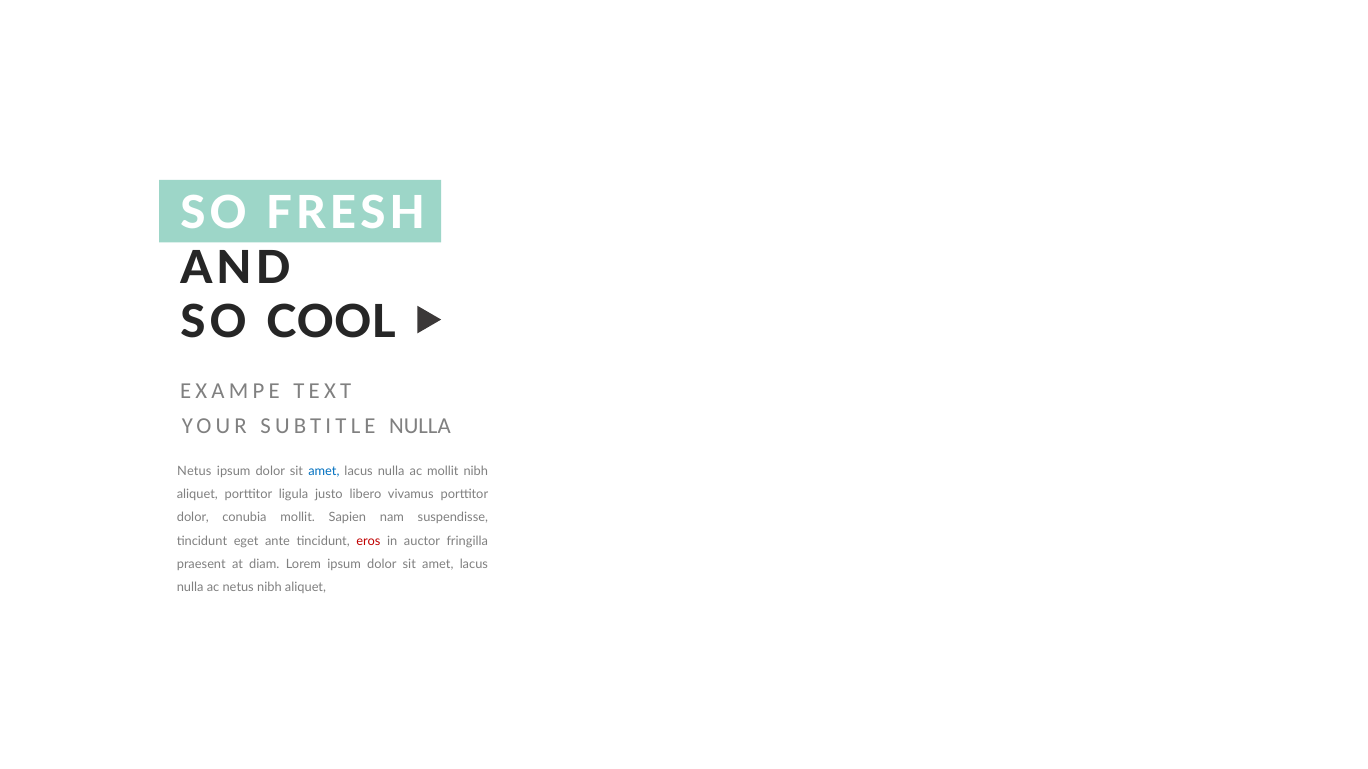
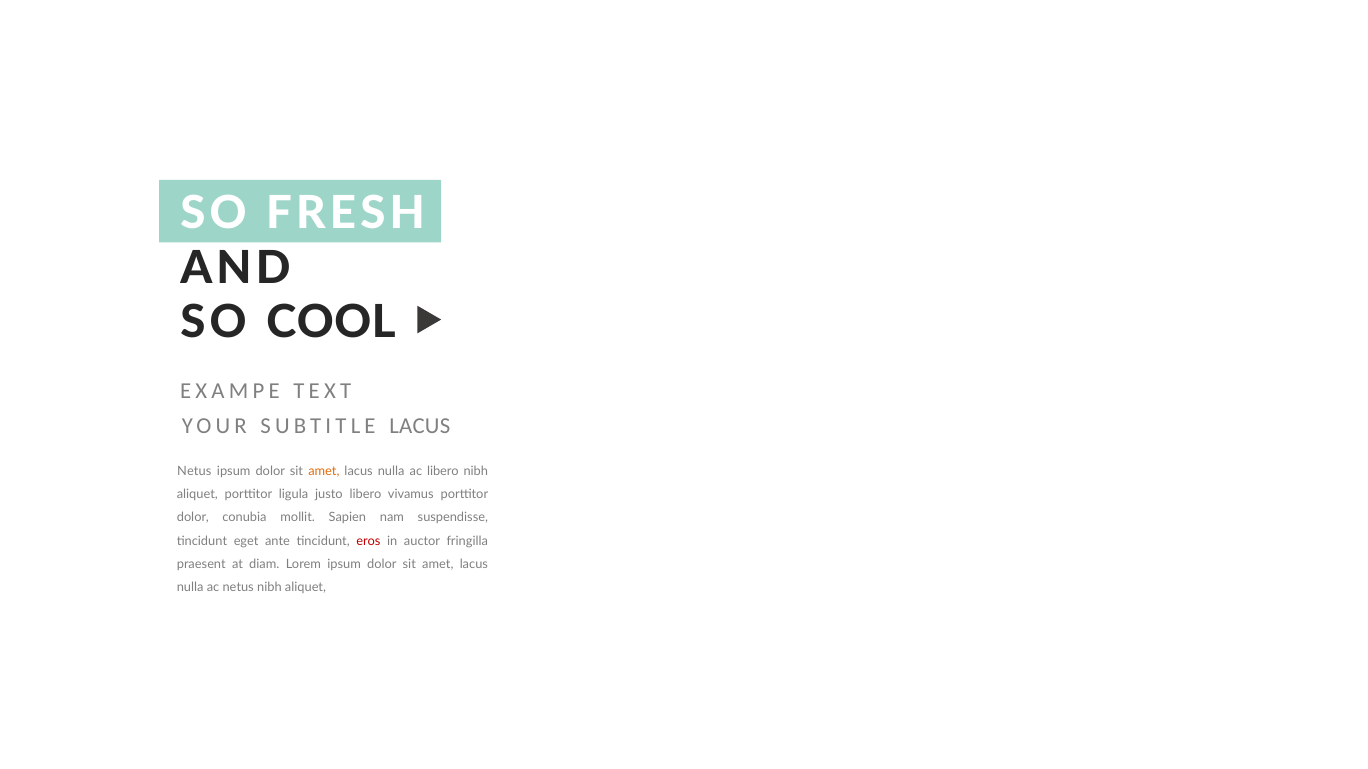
SUBTITLE NULLA: NULLA -> LACUS (420, 427)
amet colour: blue -> orange (324, 472)
ac mollit: mollit -> libero (443, 472)
